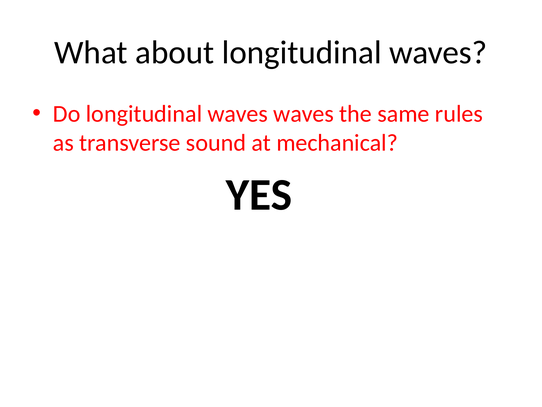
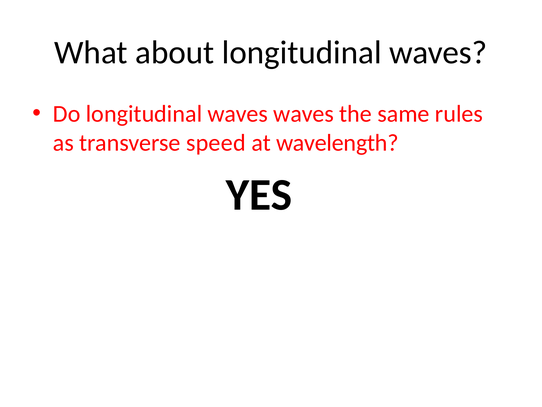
sound: sound -> speed (216, 143)
mechanical: mechanical -> wavelength (337, 143)
